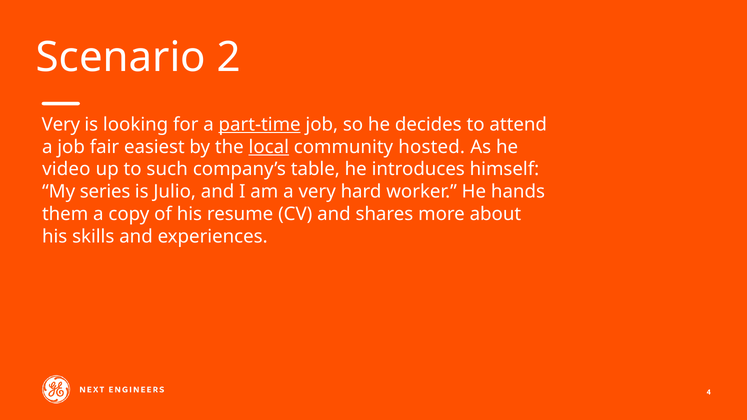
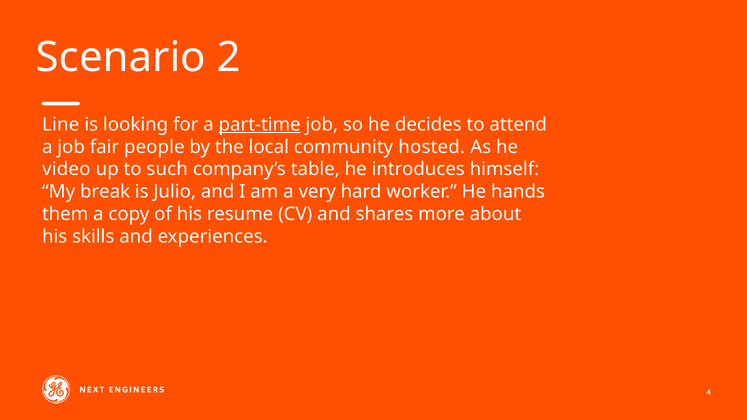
Very: Very -> Line (61, 125)
easiest: easiest -> people (154, 147)
local underline: present -> none (269, 147)
series: series -> break (105, 192)
